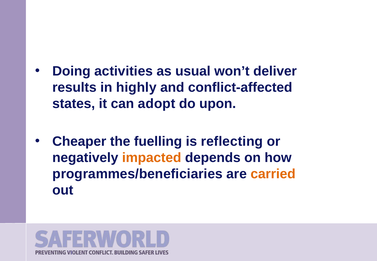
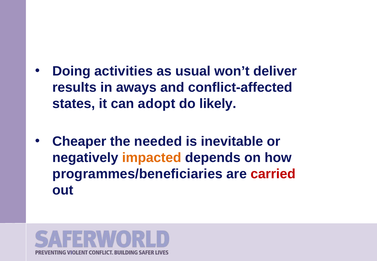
highly: highly -> aways (136, 87)
upon: upon -> likely (218, 104)
fuelling: fuelling -> needed (158, 141)
reflecting: reflecting -> inevitable (232, 141)
carried colour: orange -> red (273, 174)
